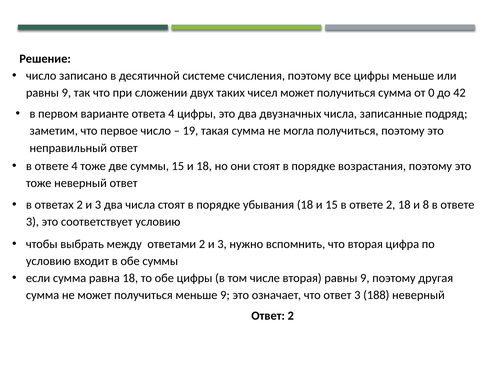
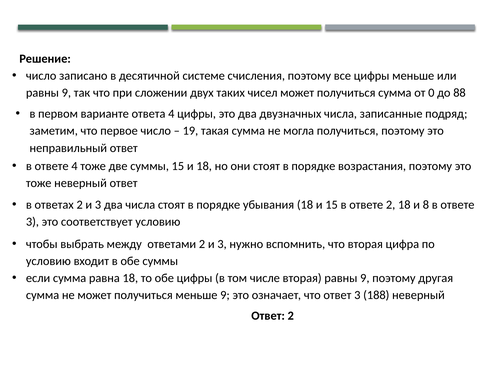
42: 42 -> 88 (459, 93)
